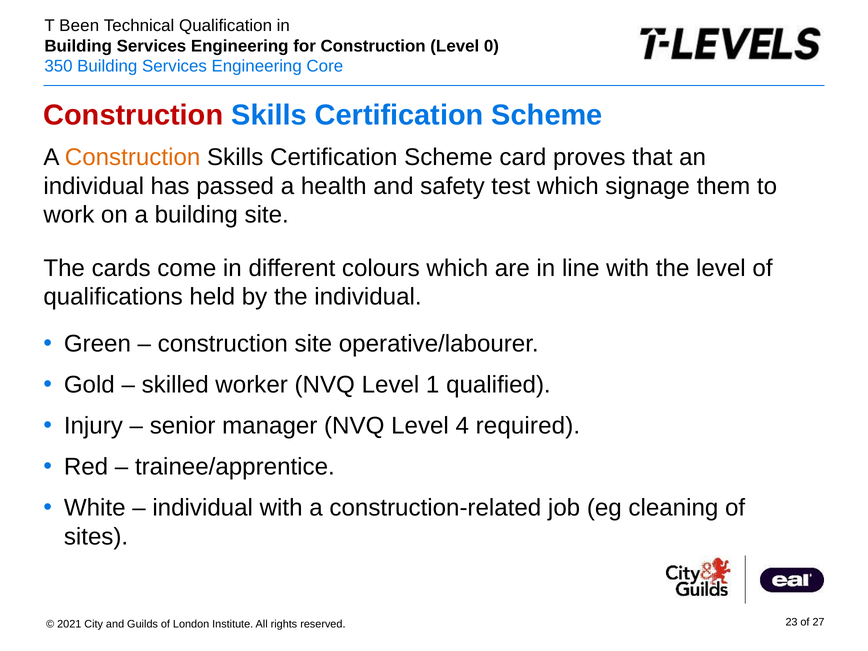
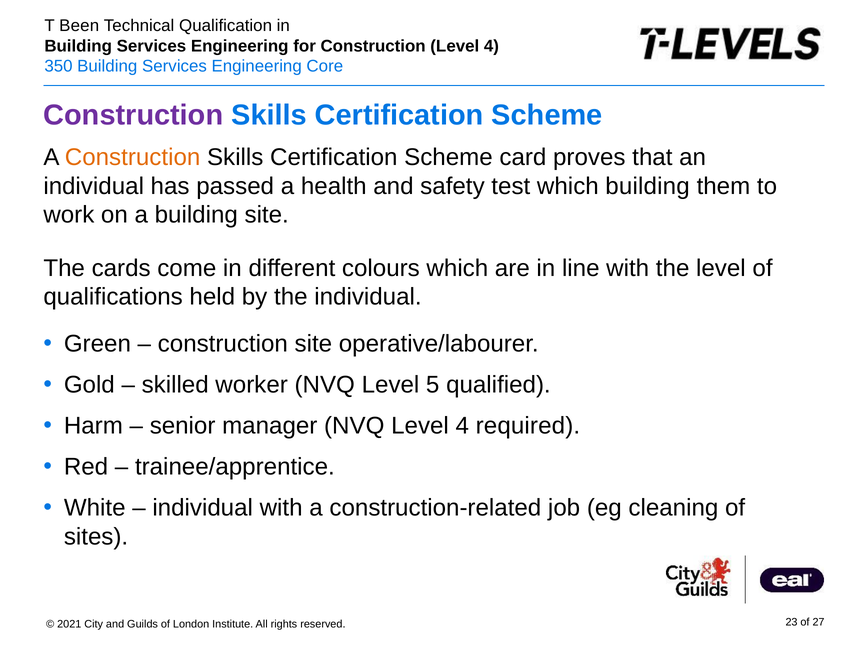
Construction Level 0: 0 -> 4 (491, 46)
Construction colour: red -> purple (133, 115)
which signage: signage -> building (648, 186)
1: 1 -> 5 (433, 385)
Injury: Injury -> Harm (93, 426)
